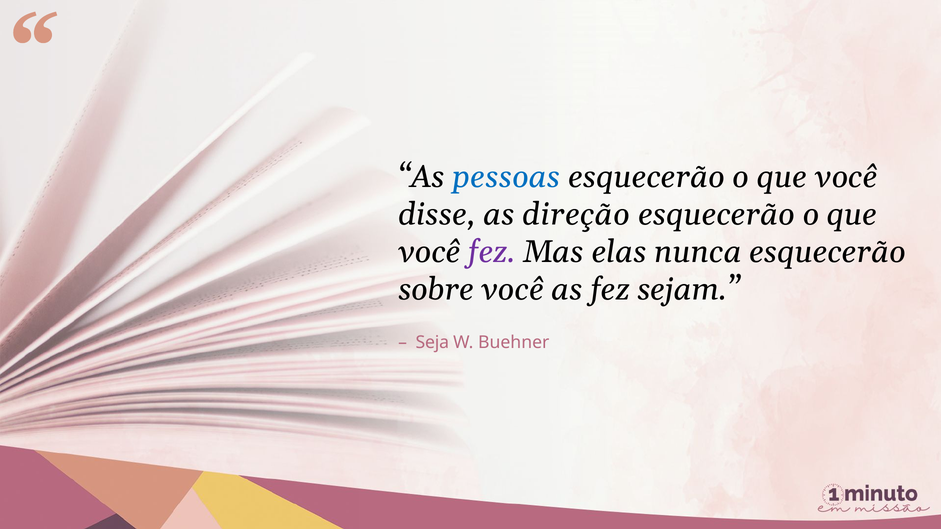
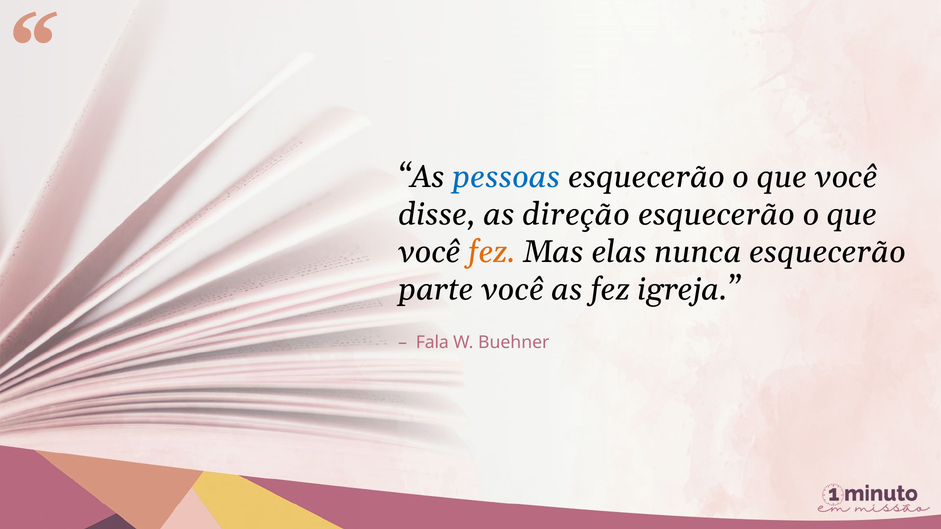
fez colour: purple -> orange (492, 252)
sobre: sobre -> parte (436, 290)
sejam: sejam -> igreja (688, 290)
Seja: Seja -> Fala (432, 343)
